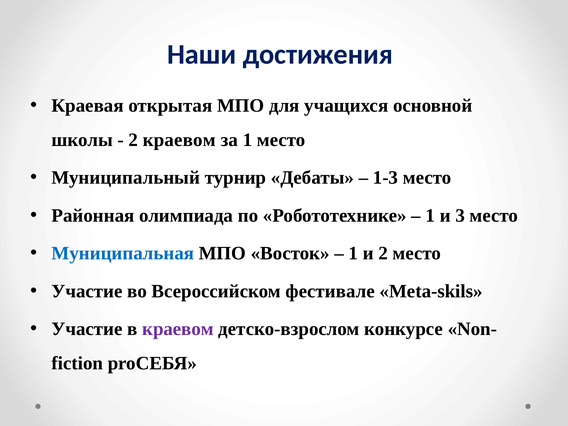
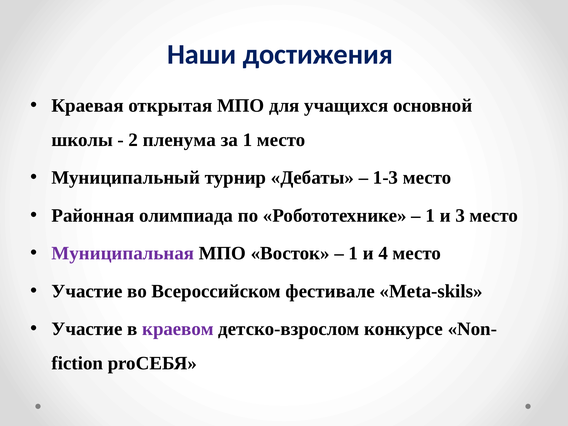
2 краевом: краевом -> пленума (179, 140)
Муниципальная colour: blue -> purple (123, 253)
и 2: 2 -> 4 (383, 253)
